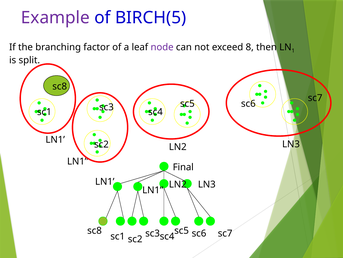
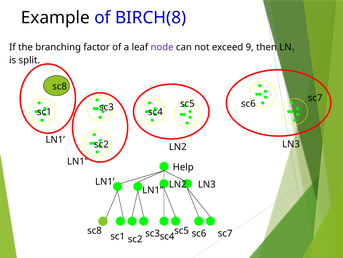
Example colour: purple -> black (55, 18)
BIRCH(5: BIRCH(5 -> BIRCH(8 (151, 18)
8: 8 -> 9 (250, 47)
Final: Final -> Help (183, 167)
